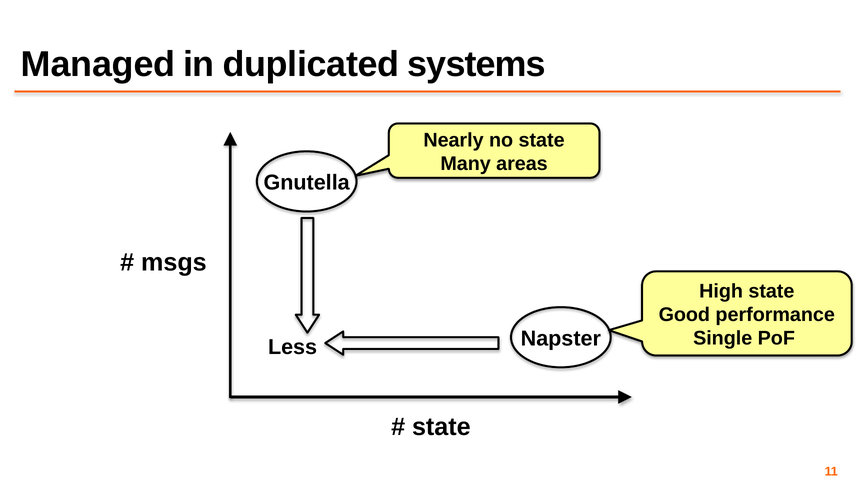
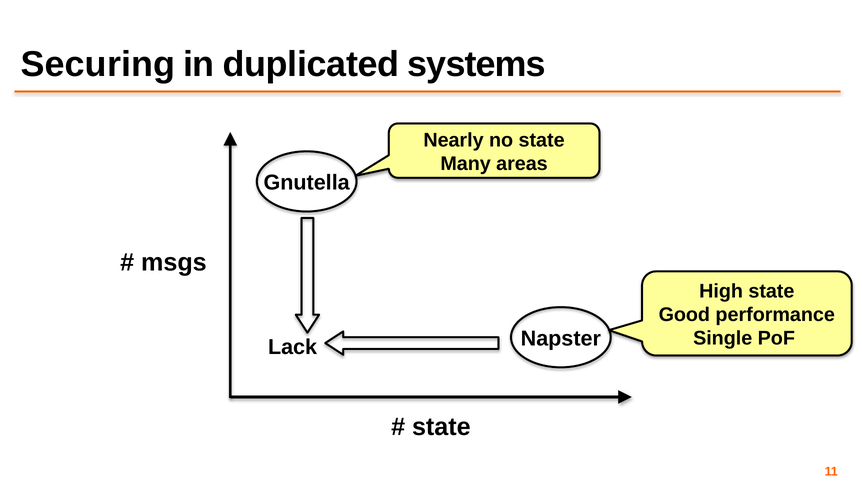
Managed: Managed -> Securing (98, 64)
Less: Less -> Lack (293, 347)
